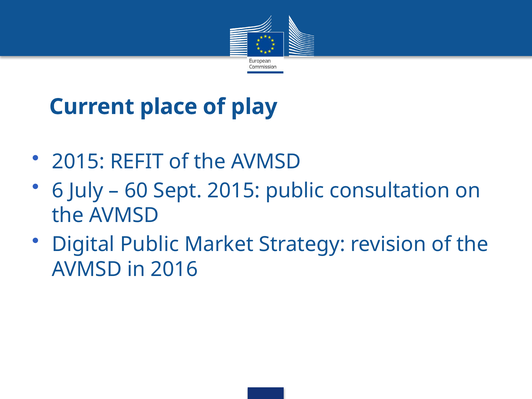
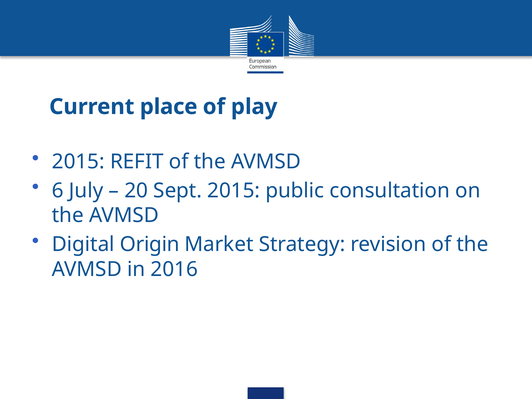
60: 60 -> 20 (136, 191)
Digital Public: Public -> Origin (150, 244)
